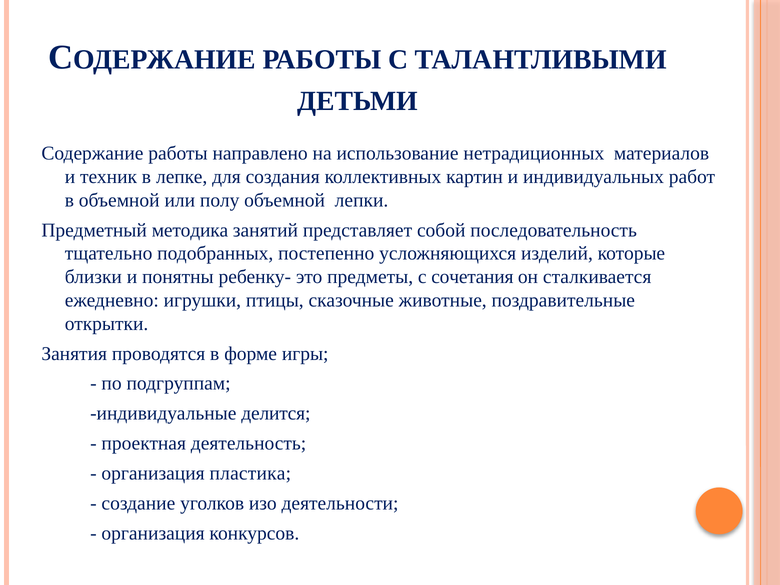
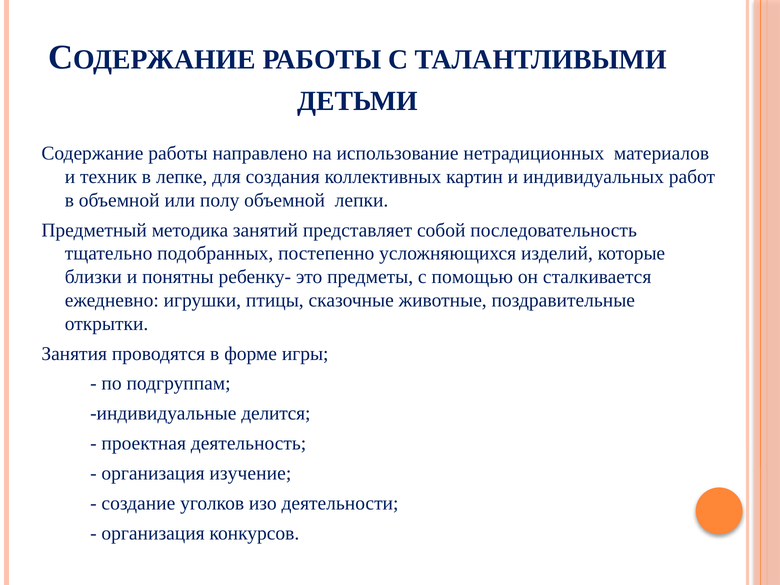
сочетания: сочетания -> помощью (472, 277)
пластика: пластика -> изучение (250, 473)
